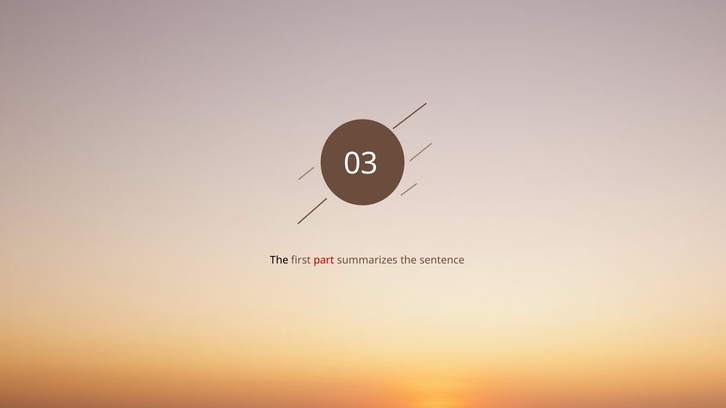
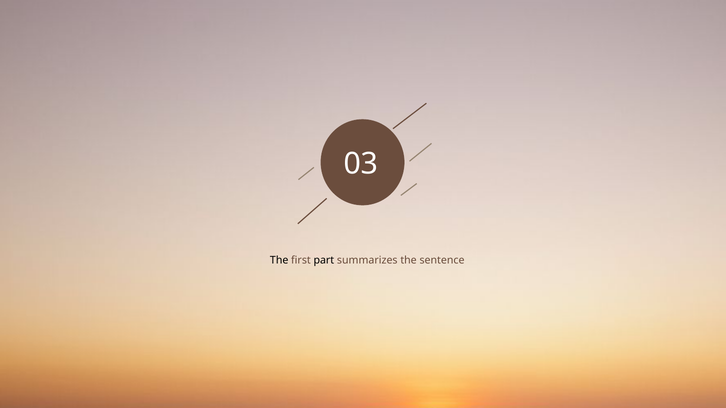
part colour: red -> black (324, 261)
